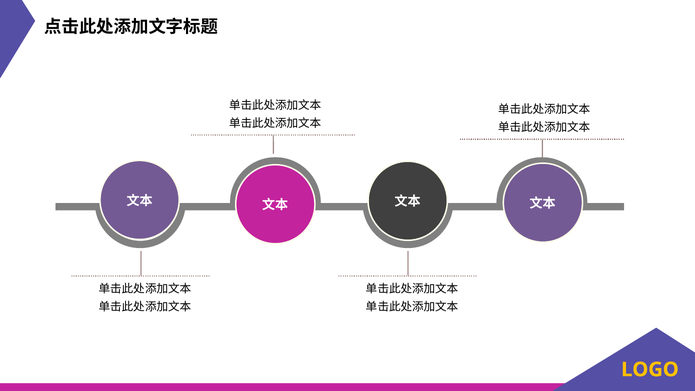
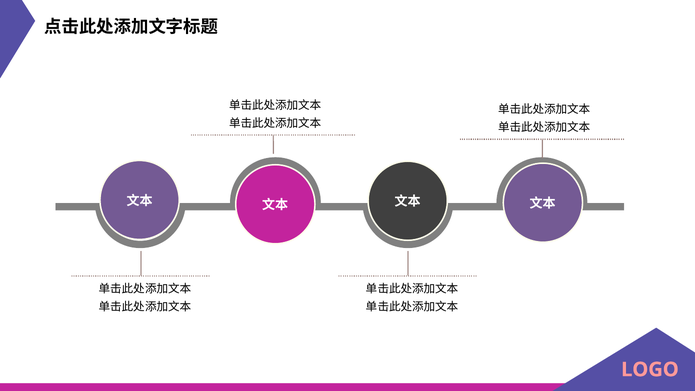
LOGO colour: yellow -> pink (650, 369)
